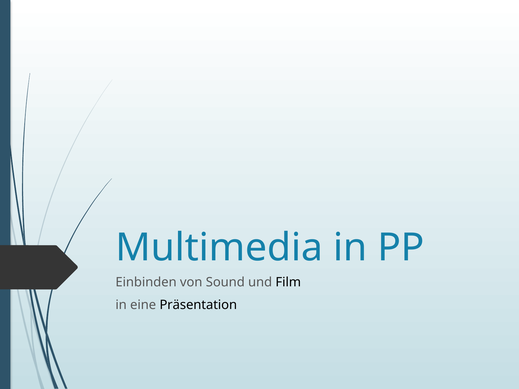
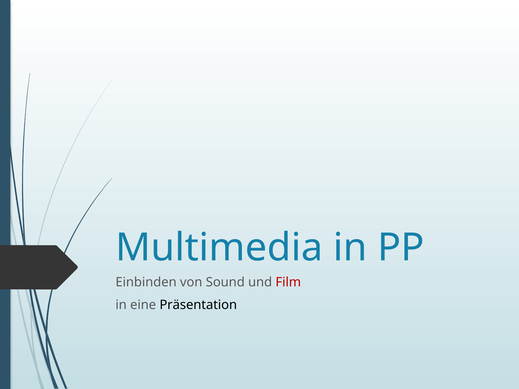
Film colour: black -> red (288, 282)
